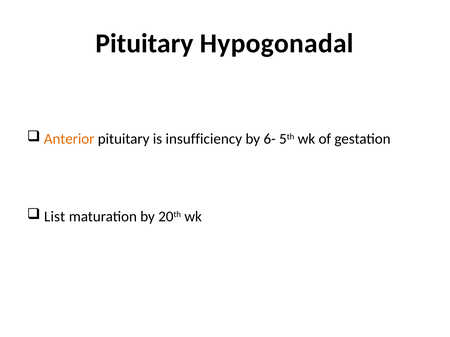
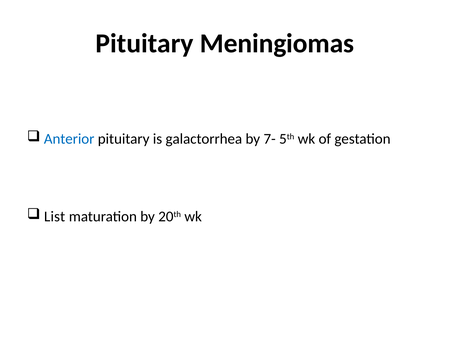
Hypogonadal: Hypogonadal -> Meningiomas (277, 44)
Anterior colour: orange -> blue (69, 139)
insufficiency: insufficiency -> galactorrhea (204, 139)
6-: 6- -> 7- (270, 139)
